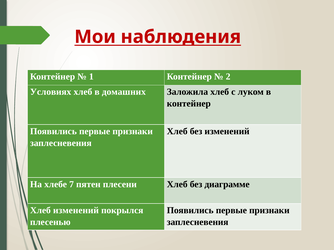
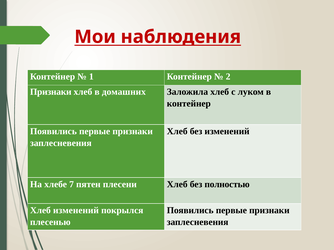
Условиях: Условиях -> Признаки (51, 92)
диаграмме: диаграмме -> полностью (227, 185)
